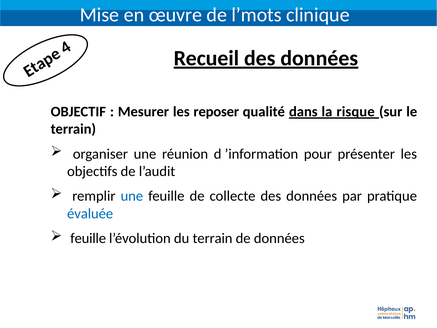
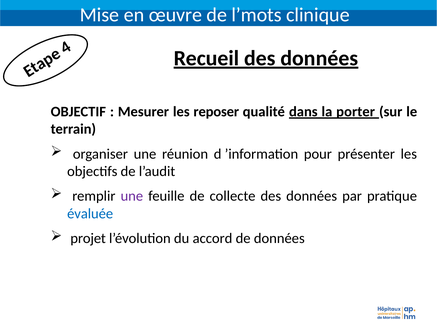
risque: risque -> porter (356, 112)
une colour: blue -> purple (132, 196)
feuille: feuille -> projet (88, 238)
du terrain: terrain -> accord (212, 238)
